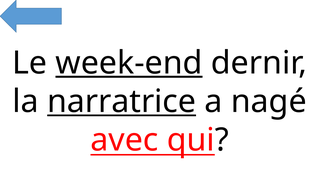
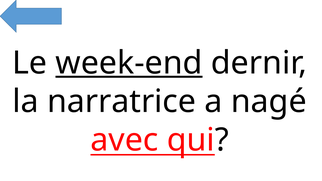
narratrice underline: present -> none (122, 102)
